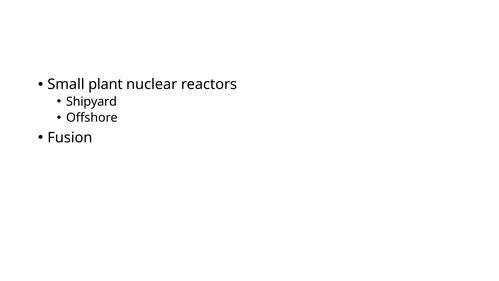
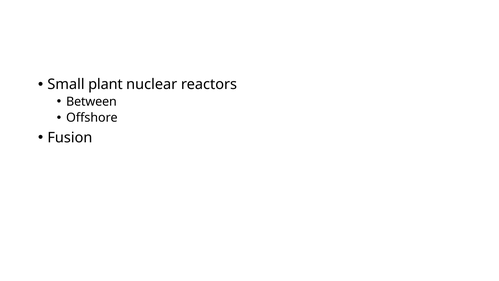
Shipyard: Shipyard -> Between (91, 102)
